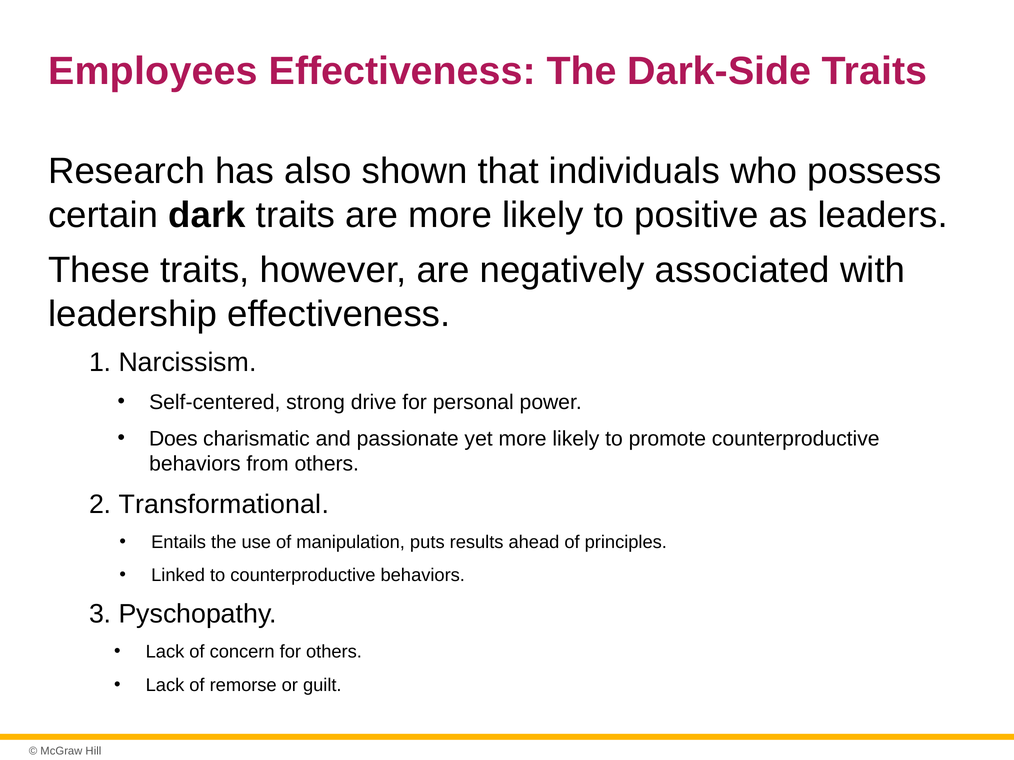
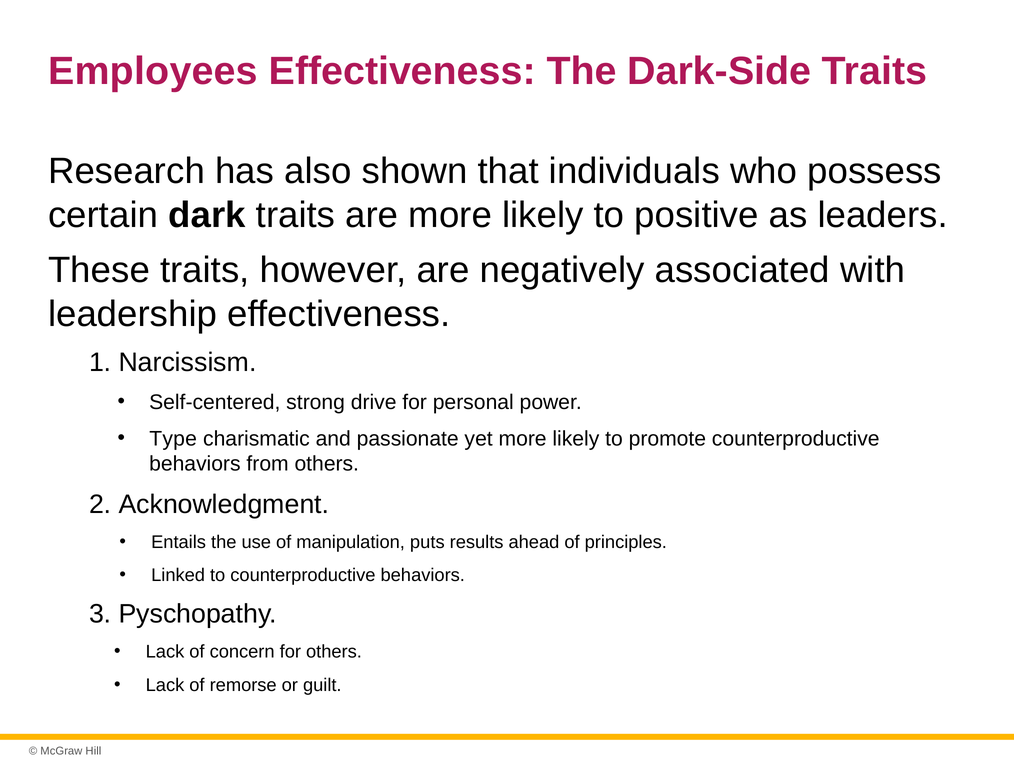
Does: Does -> Type (173, 439)
Transformational: Transformational -> Acknowledgment (224, 505)
